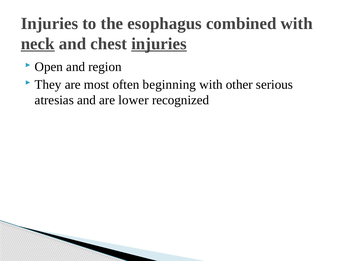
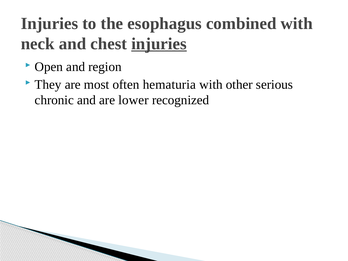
neck underline: present -> none (38, 44)
beginning: beginning -> hematuria (169, 84)
atresias: atresias -> chronic (54, 100)
